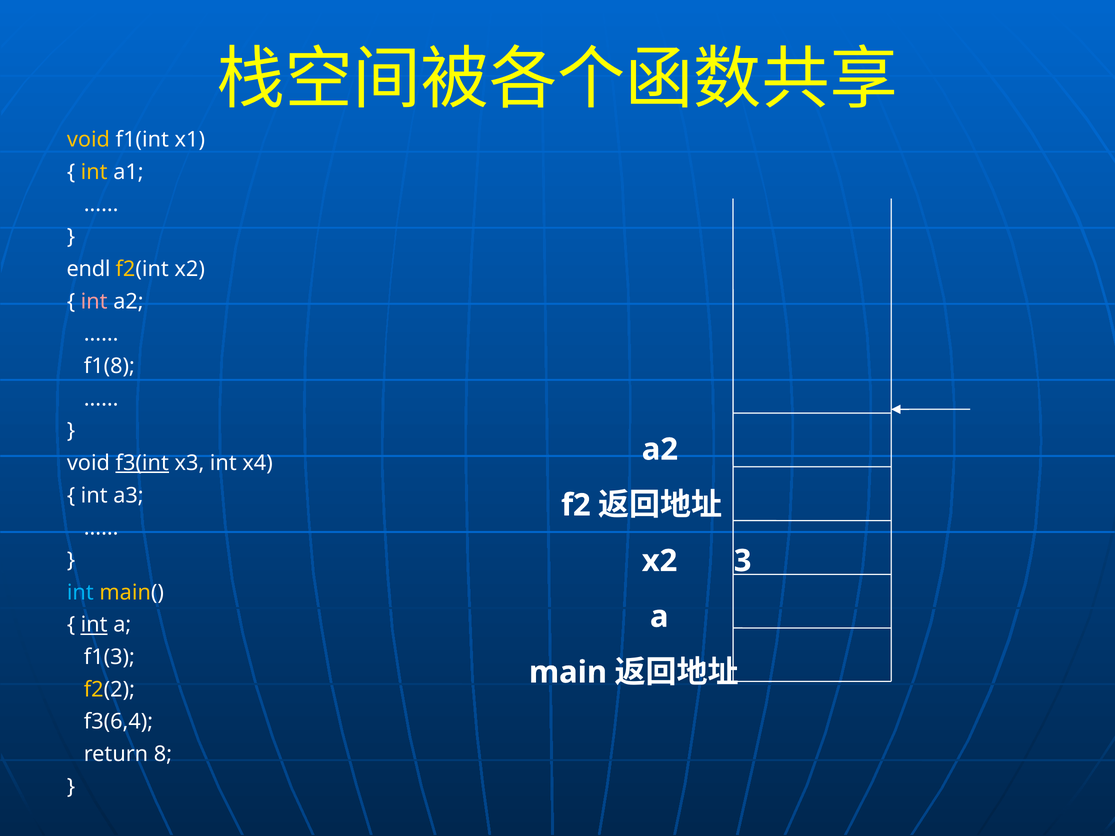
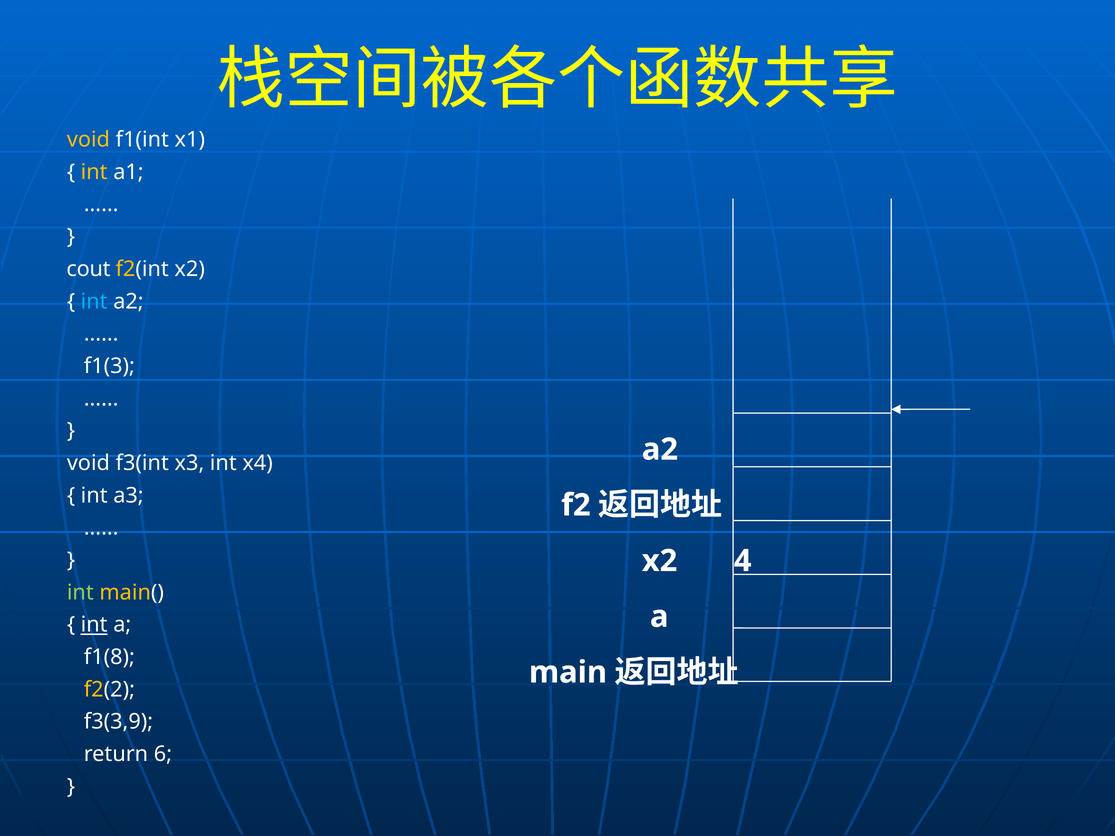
endl: endl -> cout (89, 269)
int colour: pink -> light blue (94, 301)
f1(8: f1(8 -> f1(3 (109, 366)
f3(int underline: present -> none (142, 463)
3: 3 -> 4 (743, 561)
int colour: light blue -> light green (80, 593)
f1(3: f1(3 -> f1(8 (109, 657)
f3(6,4: f3(6,4 -> f3(3,9 (118, 722)
8: 8 -> 6 (163, 754)
